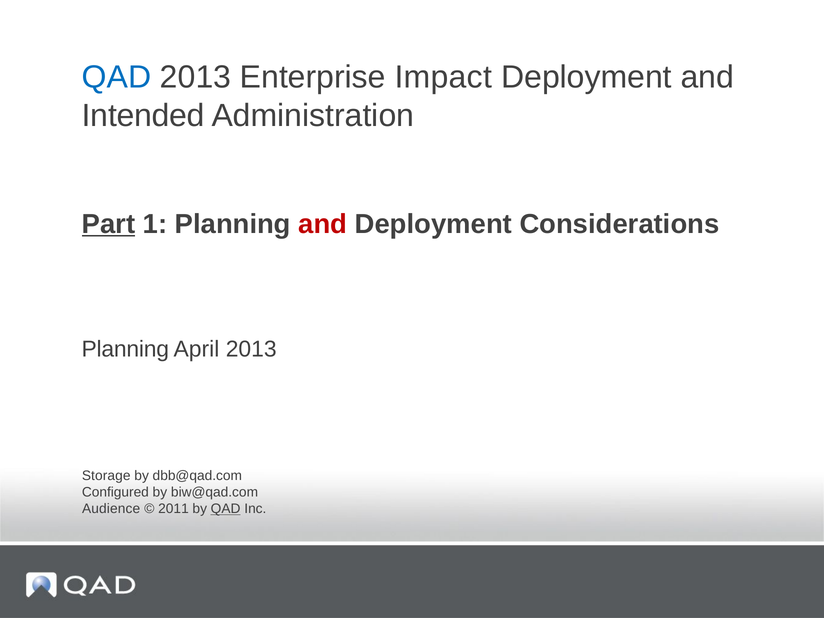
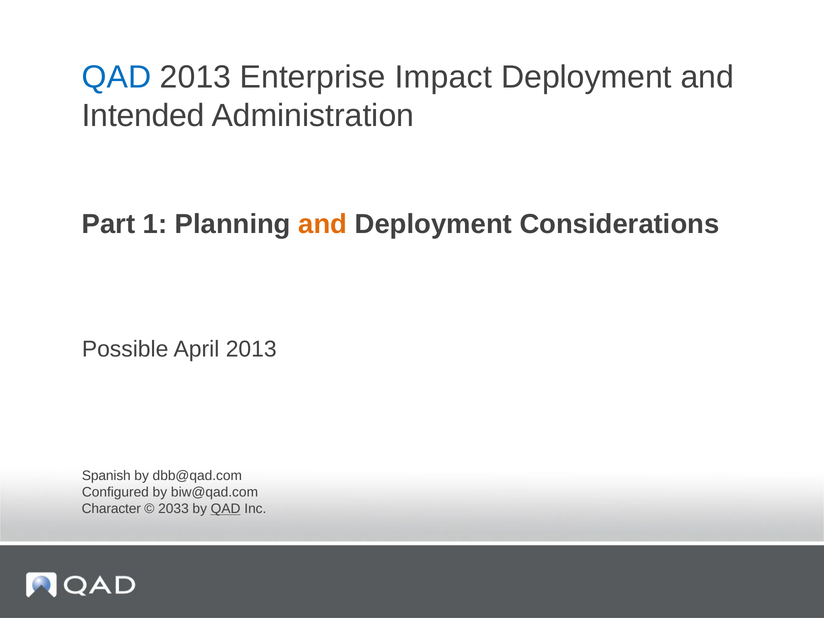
Part underline: present -> none (109, 224)
and colour: red -> orange (323, 224)
Planning: Planning -> Possible (125, 349)
Storage: Storage -> Spanish (106, 476)
Audience: Audience -> Character (111, 509)
2011: 2011 -> 2033 (173, 509)
